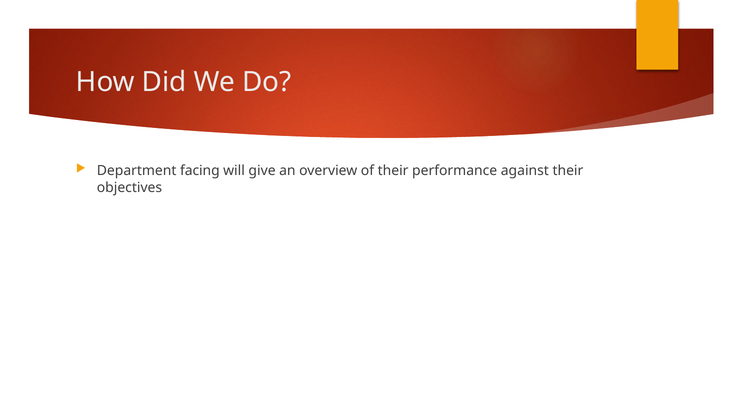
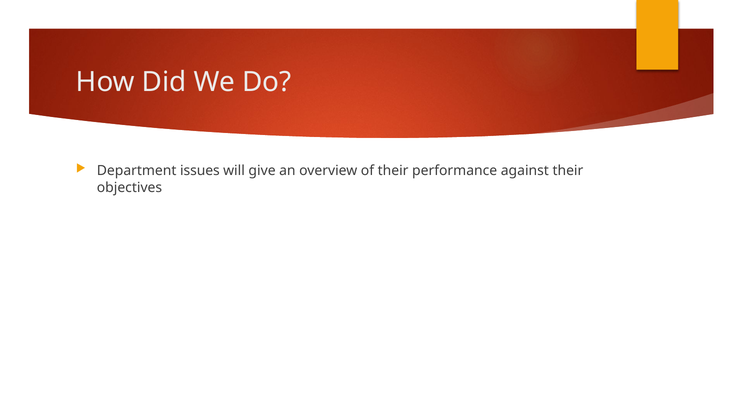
facing: facing -> issues (200, 171)
